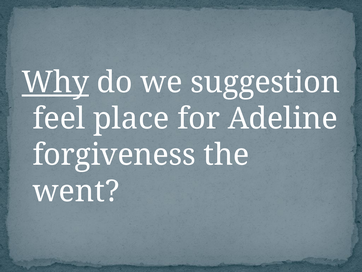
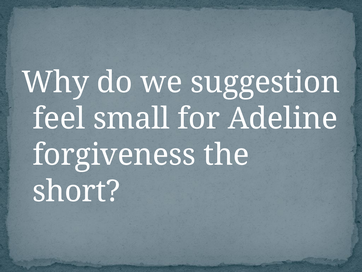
Why underline: present -> none (55, 82)
place: place -> small (131, 119)
went: went -> short (76, 191)
